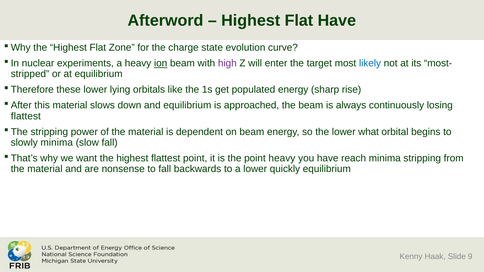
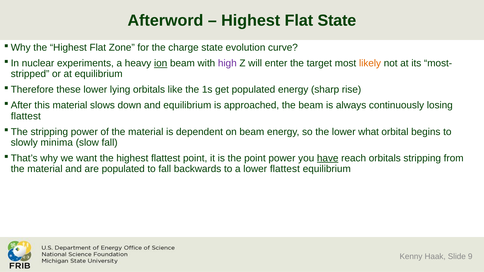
Flat Have: Have -> State (337, 21)
likely colour: blue -> orange (370, 63)
point heavy: heavy -> power (282, 158)
have underline: none -> present (328, 158)
reach minima: minima -> orbitals (385, 158)
are nonsense: nonsense -> populated (123, 169)
lower quickly: quickly -> flattest (285, 169)
